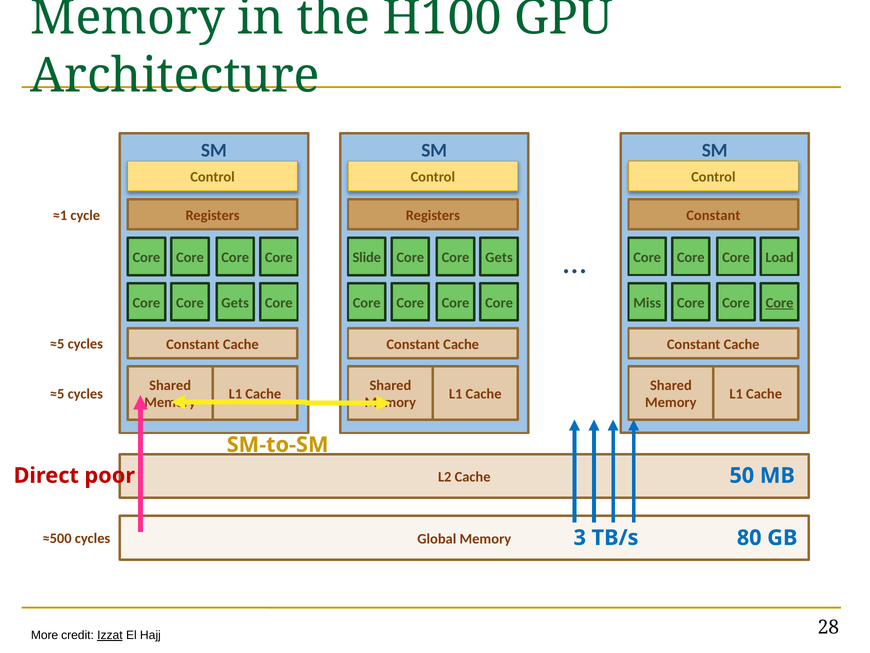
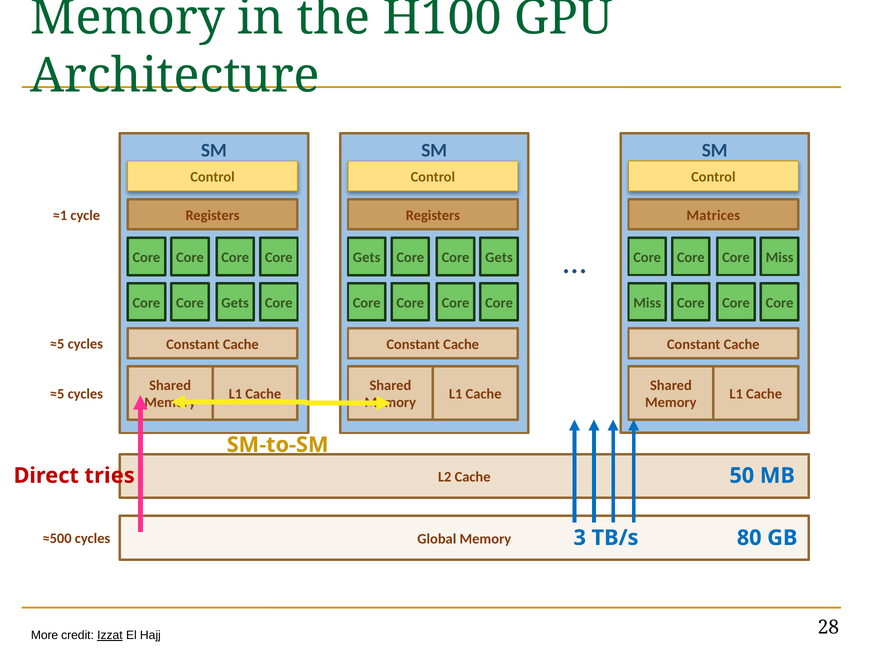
Constant: Constant -> Matrices (713, 215)
Slide: Slide -> Gets (367, 257)
Load: Load -> Miss (780, 257)
Core underline: present -> none (780, 302)
poor: poor -> tries (110, 475)
